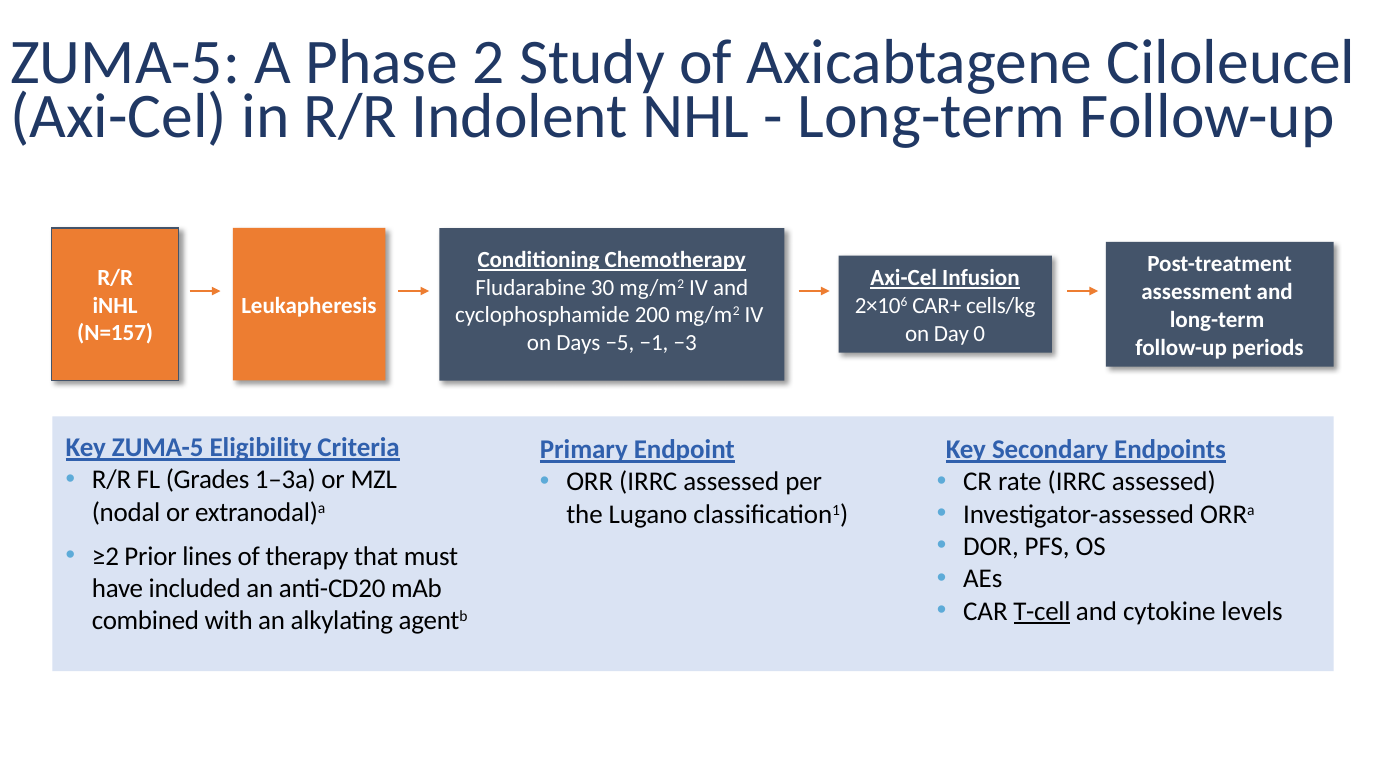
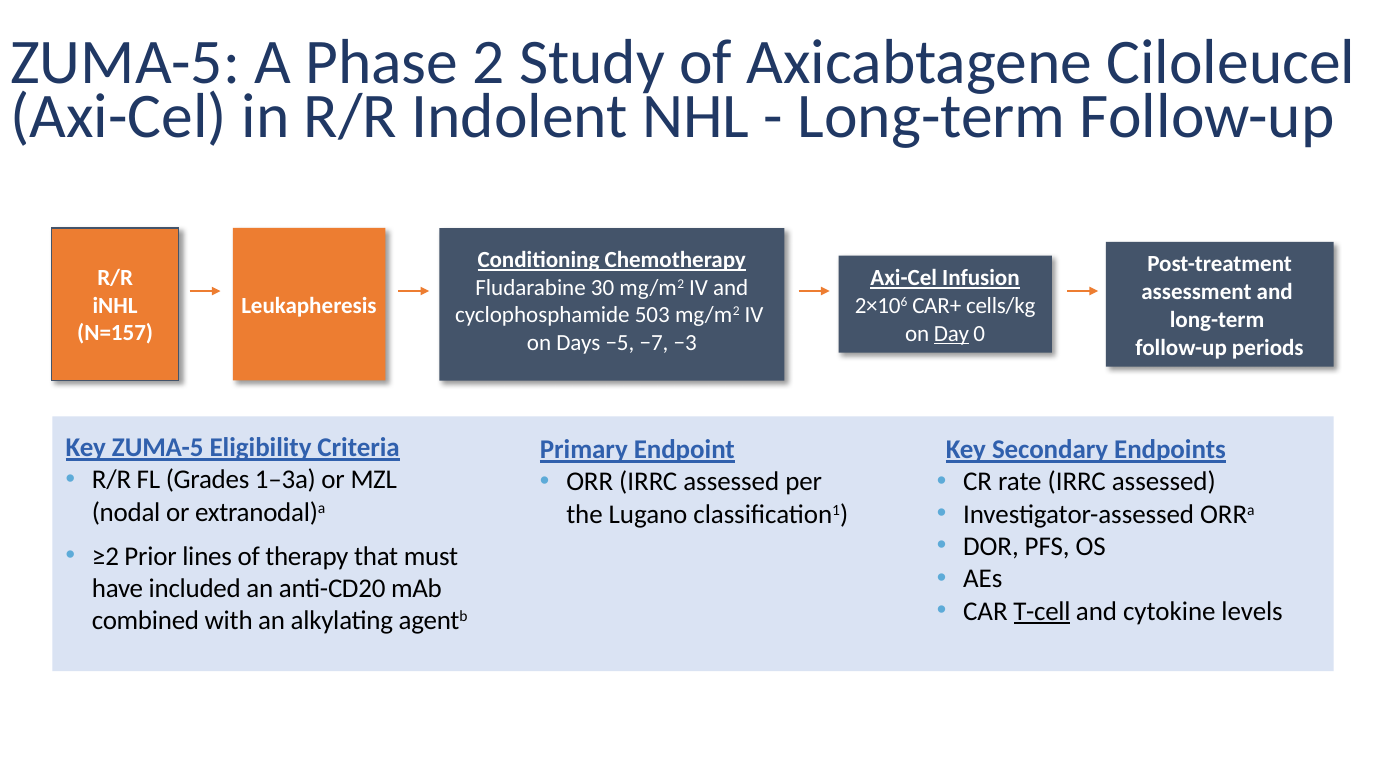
200: 200 -> 503 (652, 315)
Day underline: none -> present (951, 333)
−1: −1 -> −7 (654, 343)
